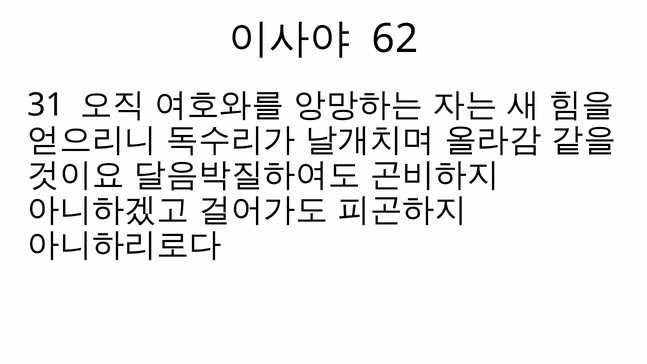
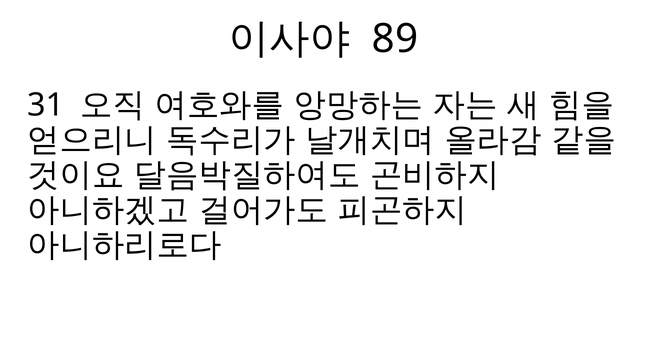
62: 62 -> 89 (395, 39)
